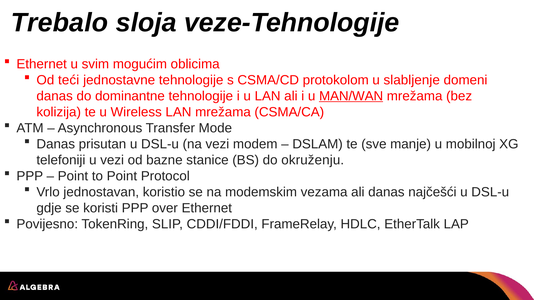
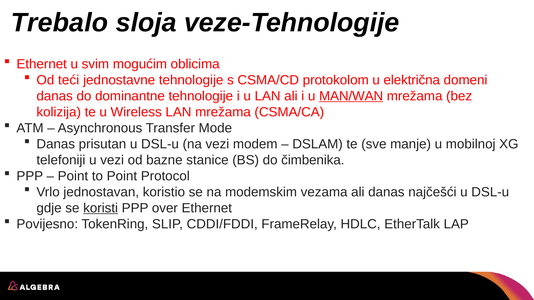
slabljenje: slabljenje -> električna (412, 80)
okruženju: okruženju -> čimbenika (313, 160)
koristi underline: none -> present (101, 208)
